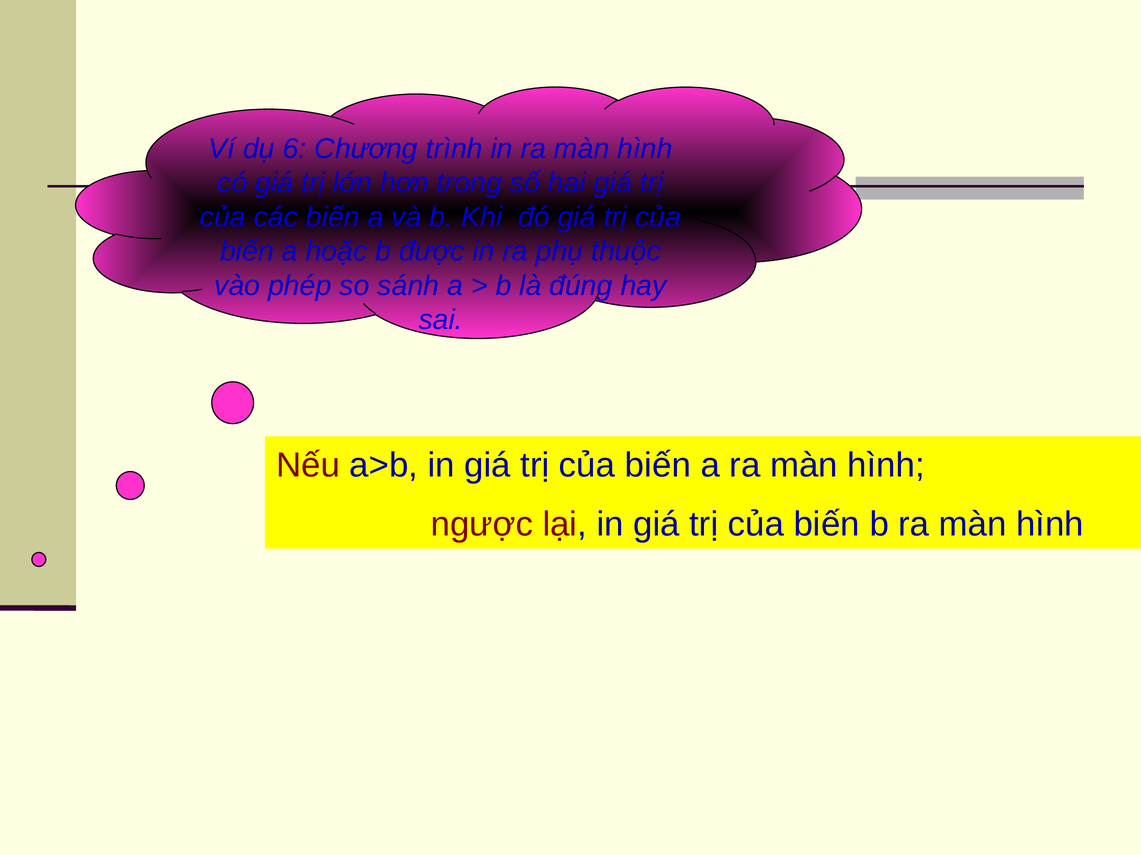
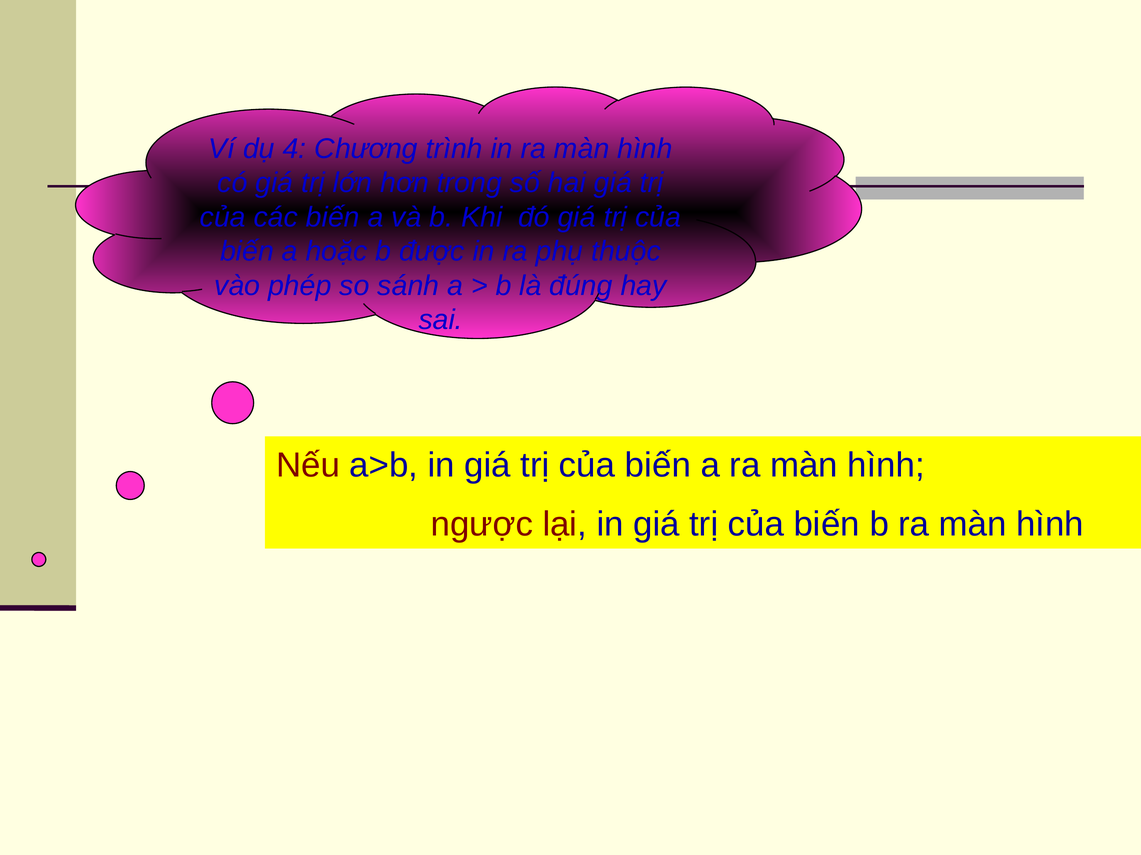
6: 6 -> 4 (294, 149)
